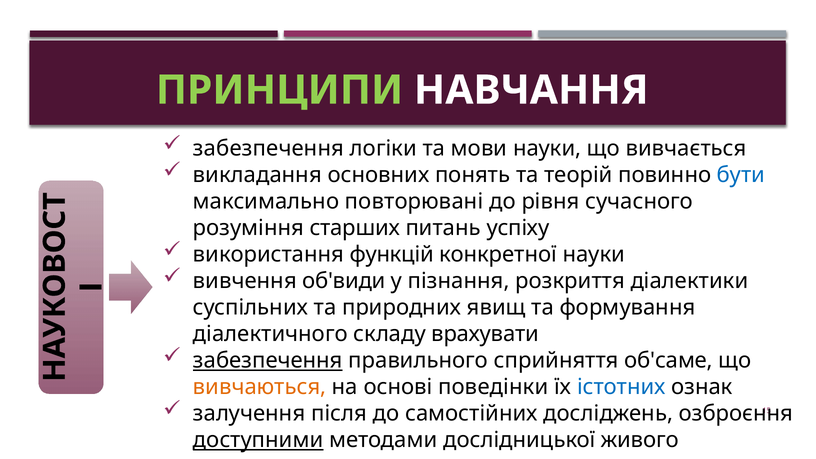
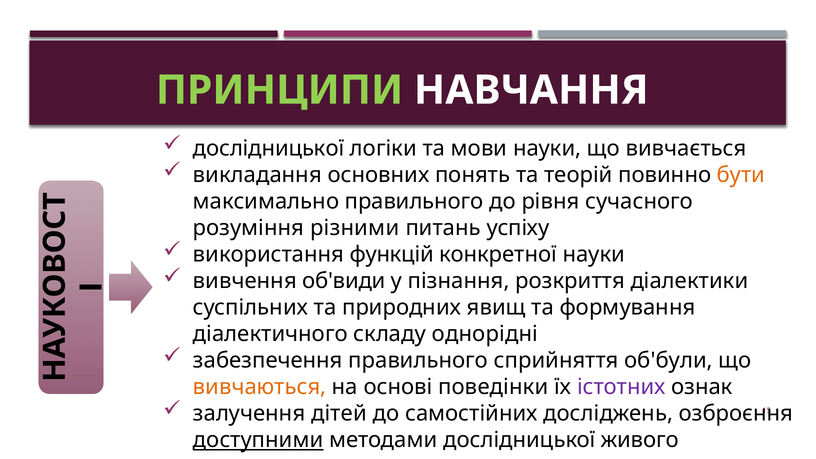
забезпечення: забезпечення -> дослідницької (269, 149)
бути colour: blue -> orange (741, 175)
максимально повторювані: повторювані -> правильного (414, 202)
старших: старших -> різними (355, 228)
врахувати: врахувати -> однорідні (485, 334)
забезпечення underline: present -> none (268, 361)
об'саме: об'саме -> об'були (669, 361)
істотних colour: blue -> purple (621, 387)
після: після -> дітей (339, 414)
